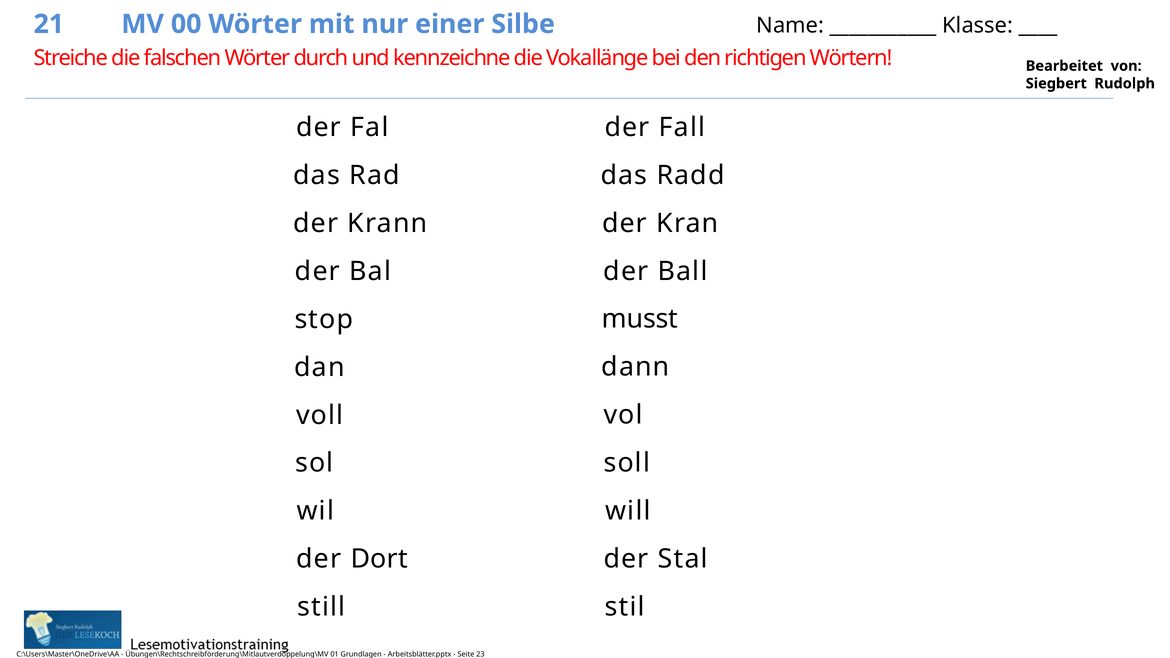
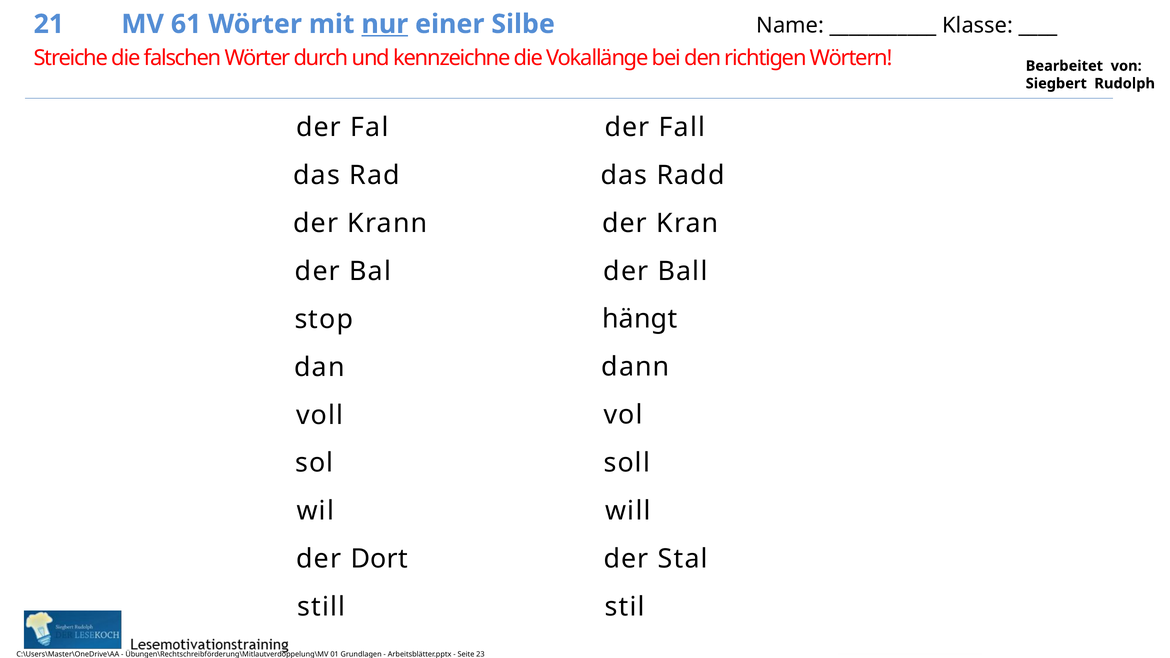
00: 00 -> 61 (186, 24)
nur underline: none -> present (385, 24)
musst: musst -> hängt (640, 319)
